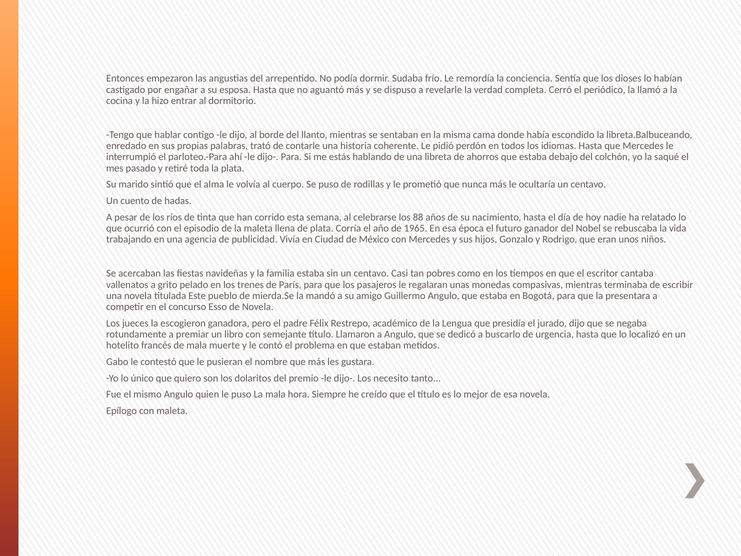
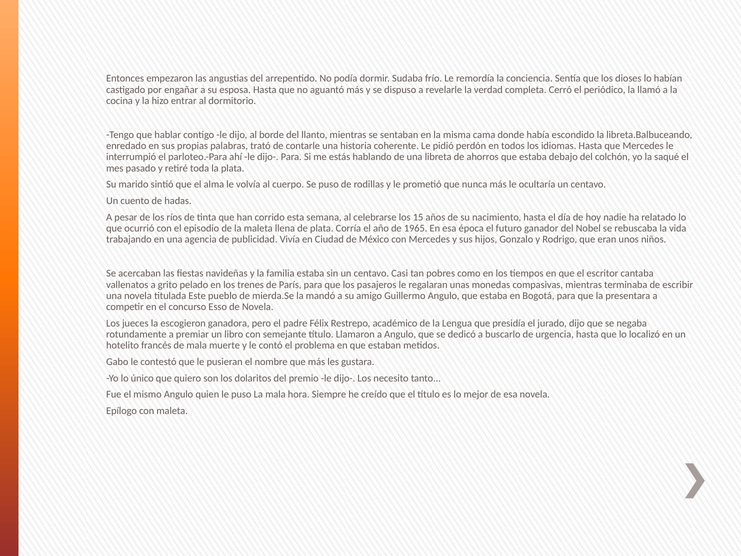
88: 88 -> 15 (418, 217)
